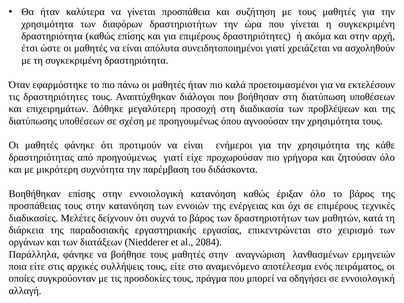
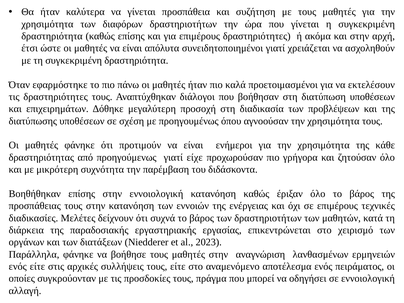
2084: 2084 -> 2023 (209, 242)
ποια: ποια -> ενός (18, 266)
